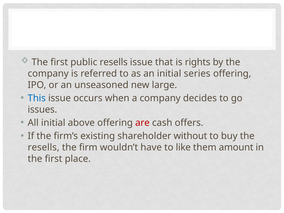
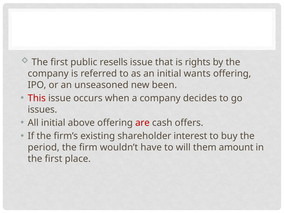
series: series -> wants (197, 74)
large: large -> been (164, 85)
This colour: blue -> red (37, 98)
without: without -> interest (190, 136)
resells: resells -> period (44, 147)
like: like -> will (183, 147)
